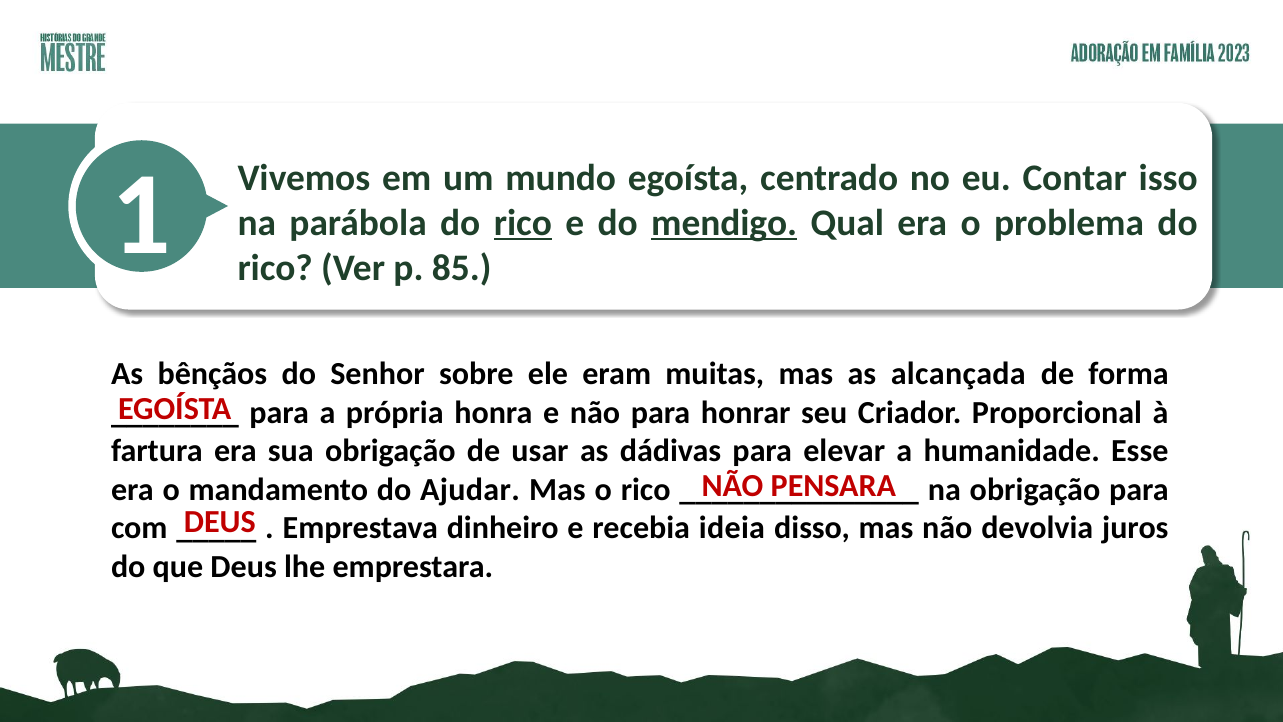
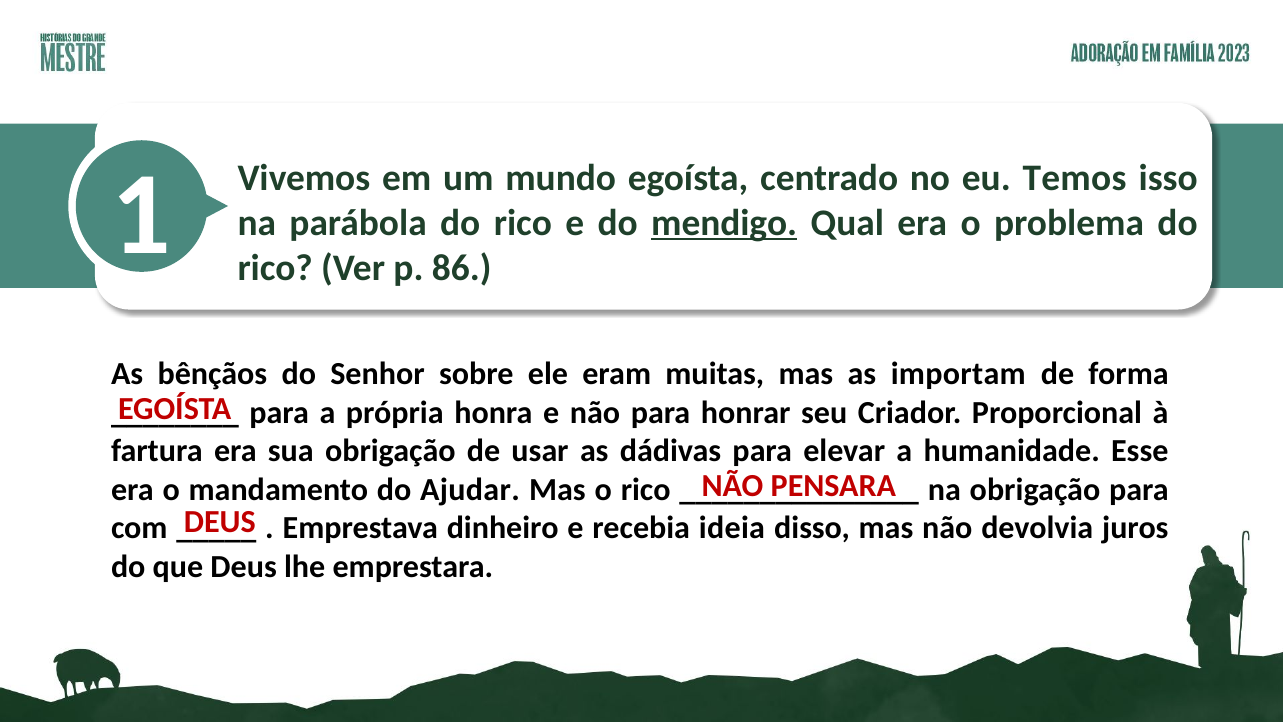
Contar: Contar -> Temos (1074, 178)
rico underline: present -> none (523, 223)
85: 85 -> 86 (462, 268)
alcançada: alcançada -> importam (958, 374)
